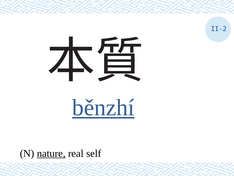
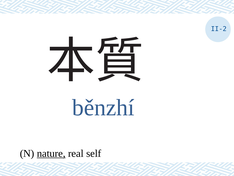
běnzhí underline: present -> none (103, 107)
